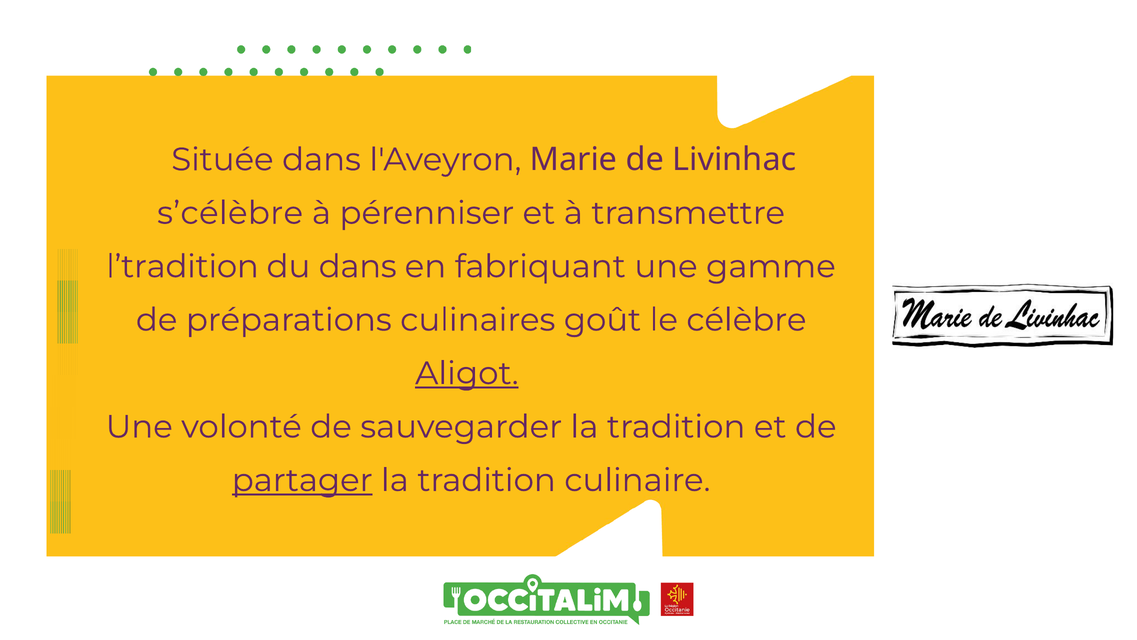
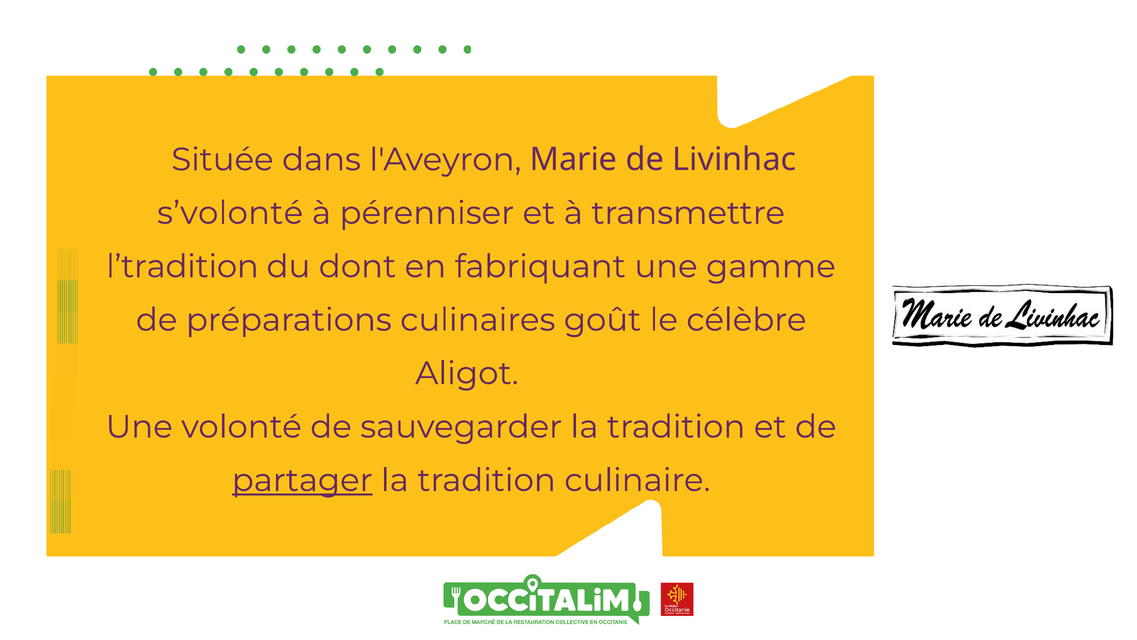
s’célèbre: s’célèbre -> s’volonté (230, 213)
du dans: dans -> dont (357, 266)
Aligot underline: present -> none (467, 373)
